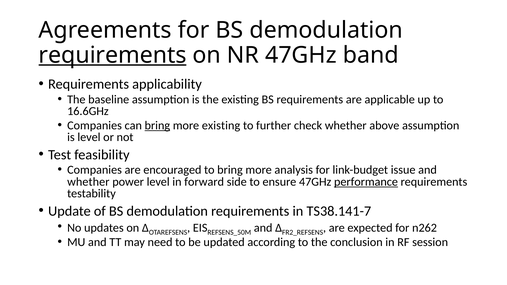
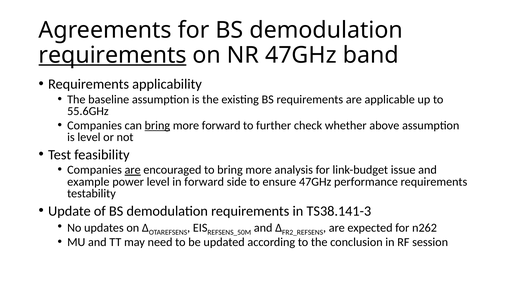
16.6GHz: 16.6GHz -> 55.6GHz (88, 111)
more existing: existing -> forward (221, 125)
are underline: none -> present (133, 170)
whether: whether -> example (88, 182)
performance underline: present -> none (366, 182)
TS38.141-7: TS38.141-7 -> TS38.141-3 (339, 211)
